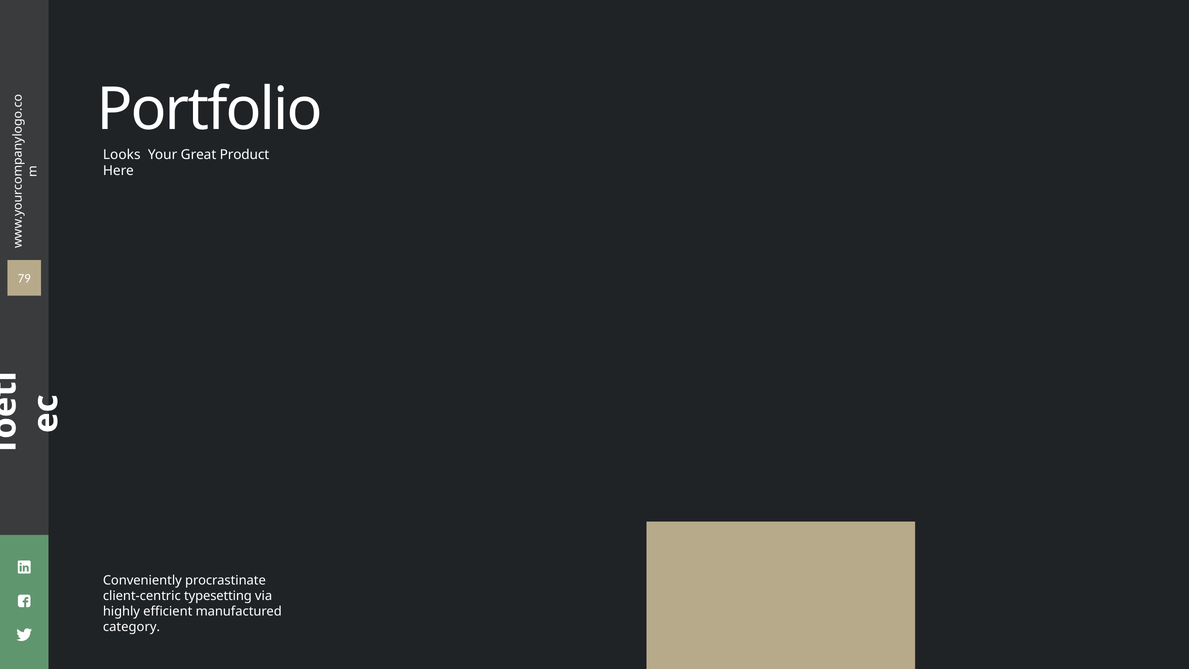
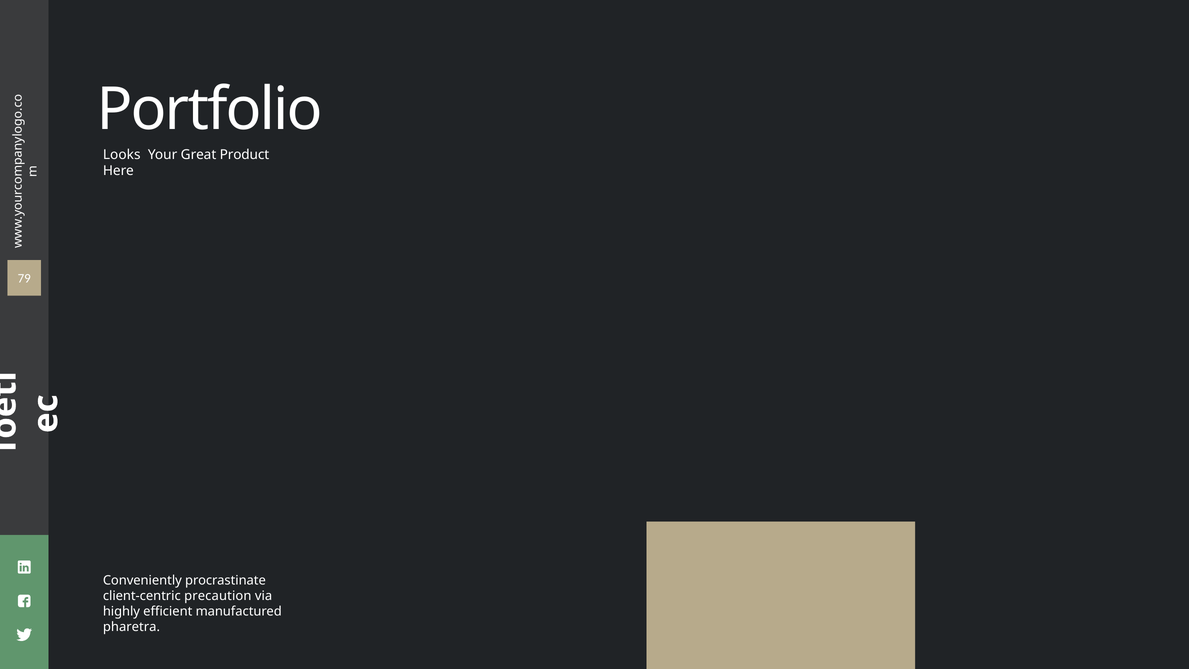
typesetting: typesetting -> precaution (218, 596)
category: category -> pharetra (131, 627)
